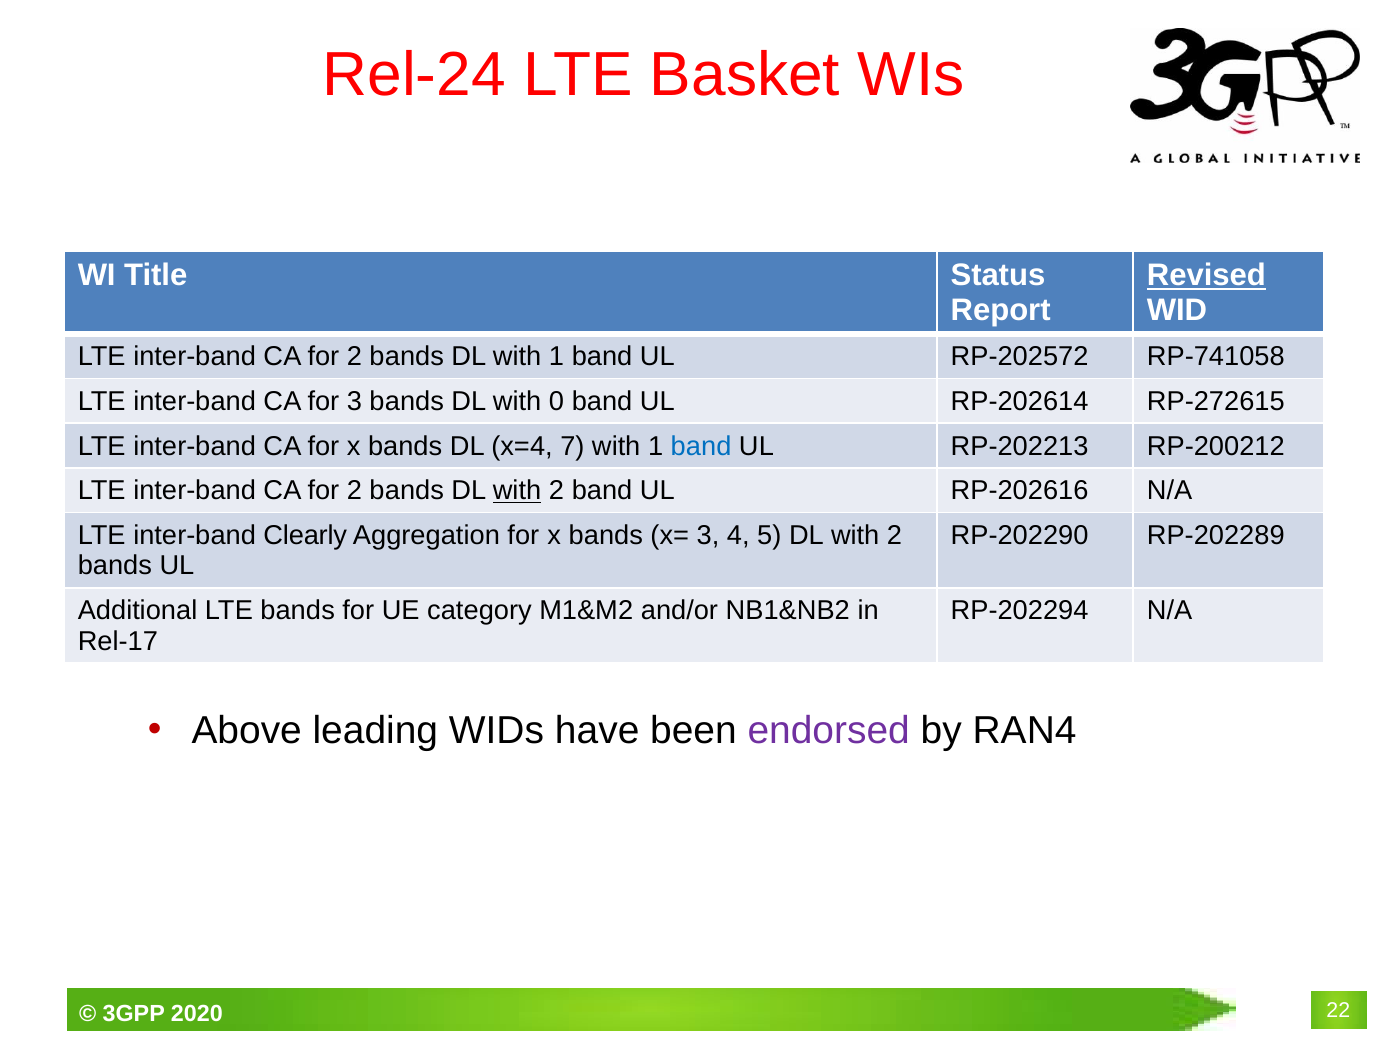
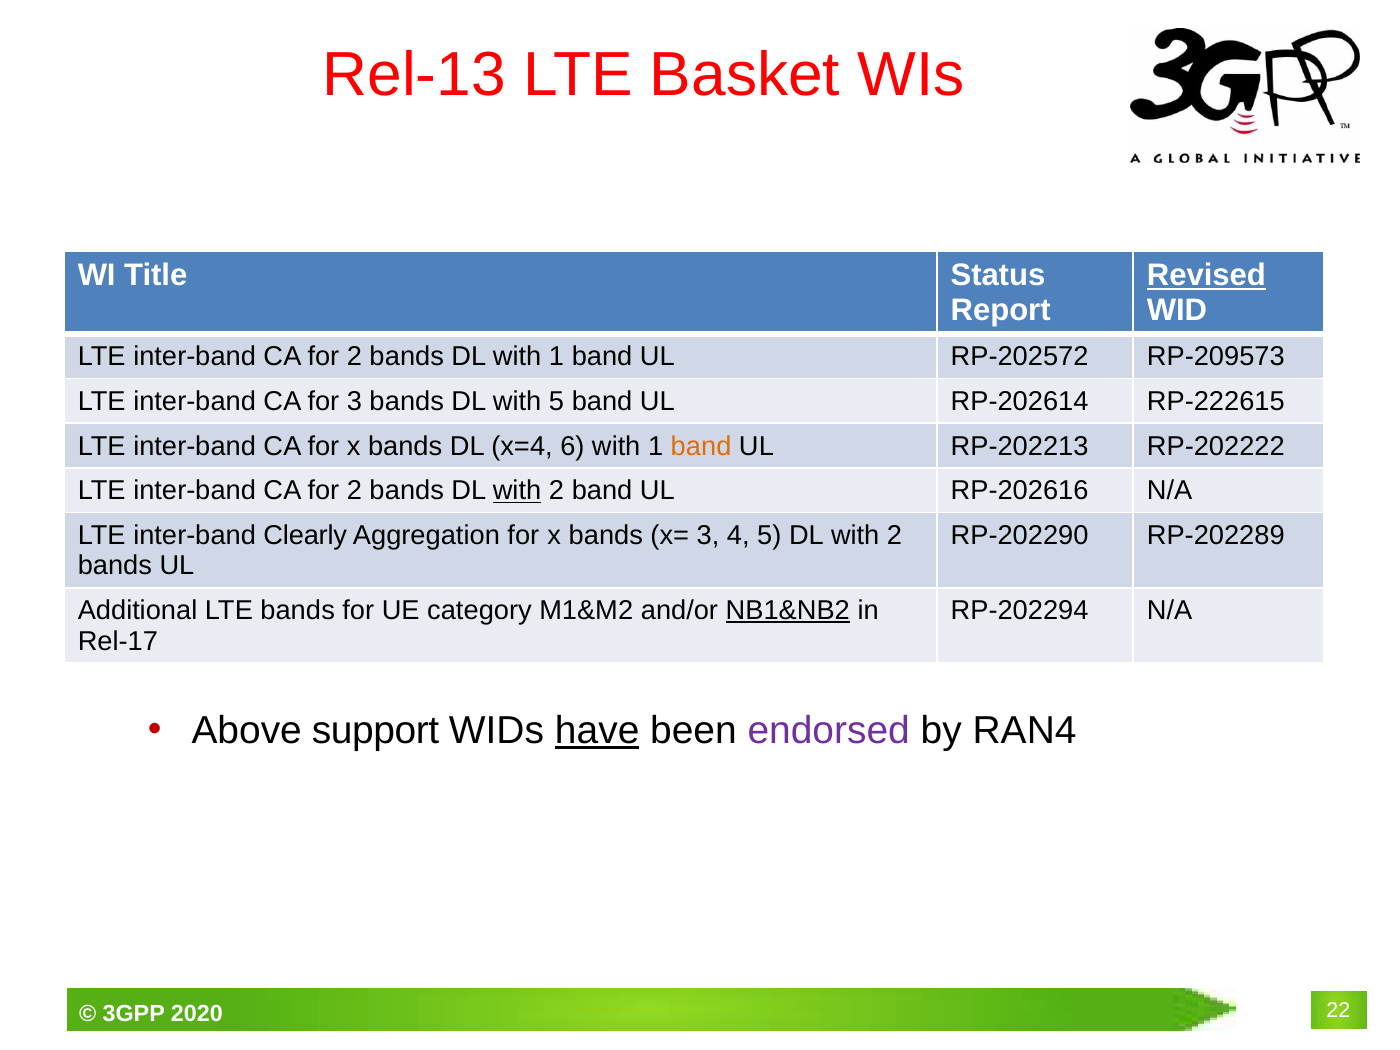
Rel-24: Rel-24 -> Rel-13 (414, 75)
RP-741058: RP-741058 -> RP-209573 (1216, 357)
with 0: 0 -> 5 (557, 401)
RP-272615: RP-272615 -> RP-222615 (1216, 401)
7: 7 -> 6 (572, 446)
band colour: blue -> orange (701, 446)
RP-200212: RP-200212 -> RP-202222 (1216, 446)
NB1&NB2 underline: none -> present (788, 611)
leading: leading -> support (376, 731)
have underline: none -> present (597, 731)
